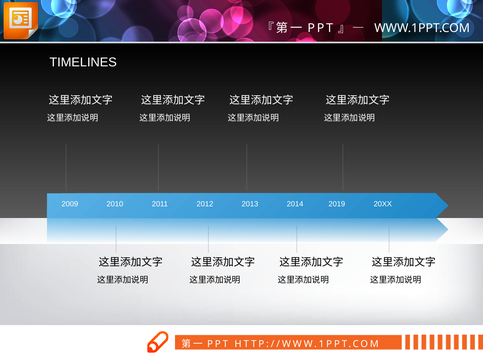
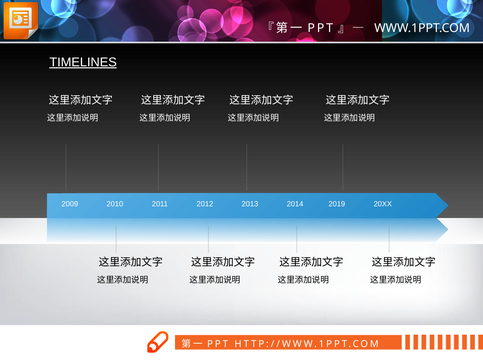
TIMELINES underline: none -> present (83, 62)
